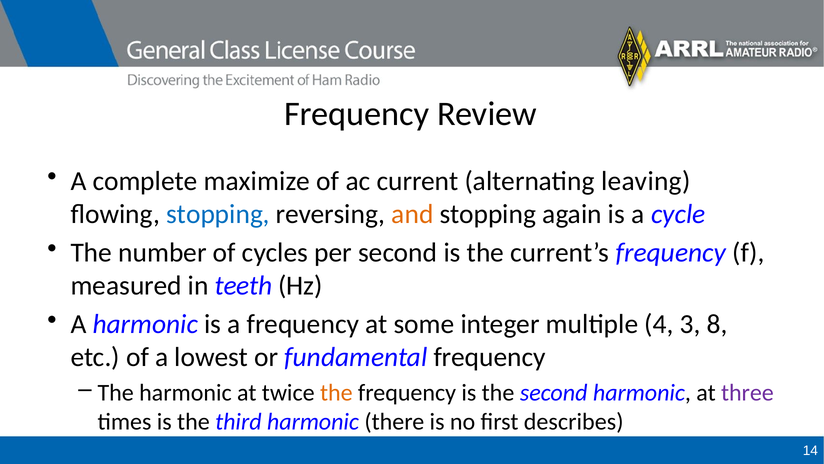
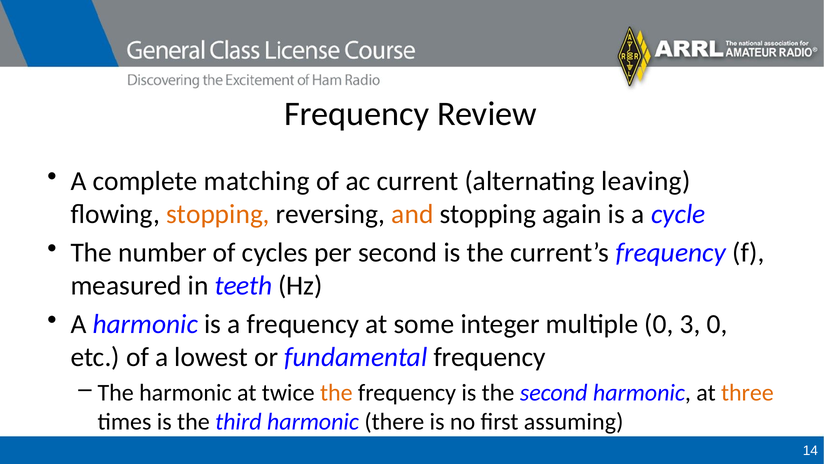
maximize: maximize -> matching (257, 181)
stopping colour: blue -> orange (218, 214)
multiple 4: 4 -> 0 (659, 324)
3 8: 8 -> 0 (717, 324)
three colour: purple -> orange (747, 392)
describes: describes -> assuming (574, 421)
